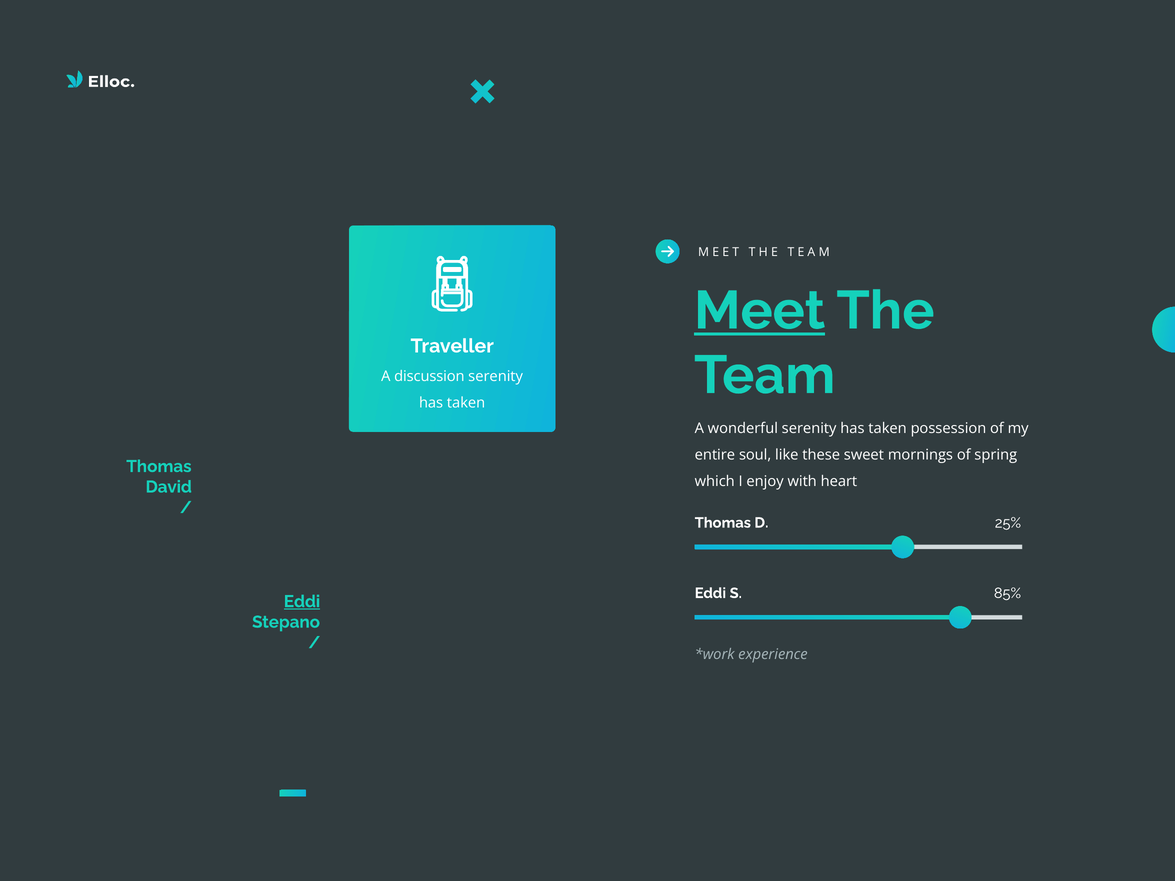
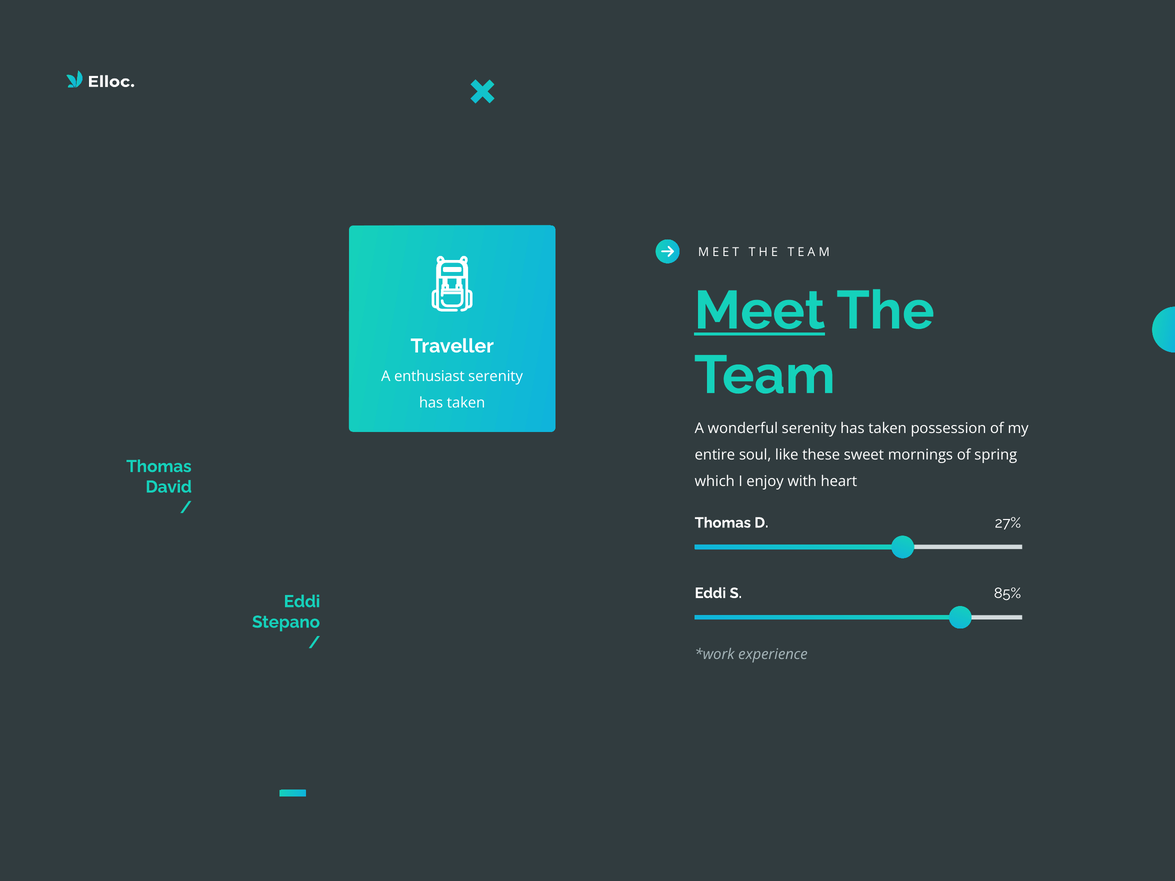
discussion: discussion -> enthusiast (429, 377)
25%: 25% -> 27% (1008, 523)
Eddi underline: present -> none (302, 602)
